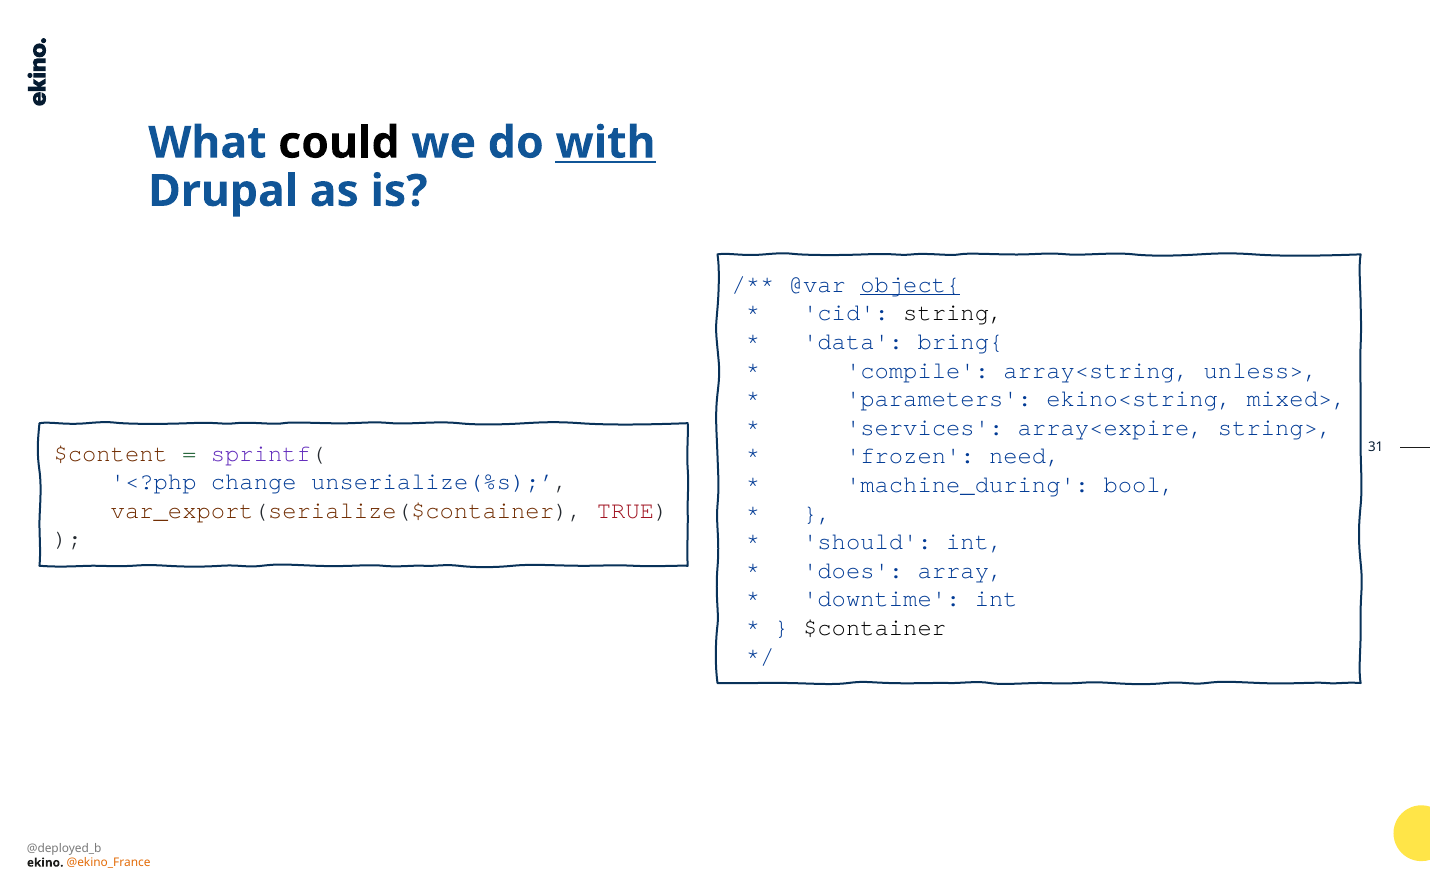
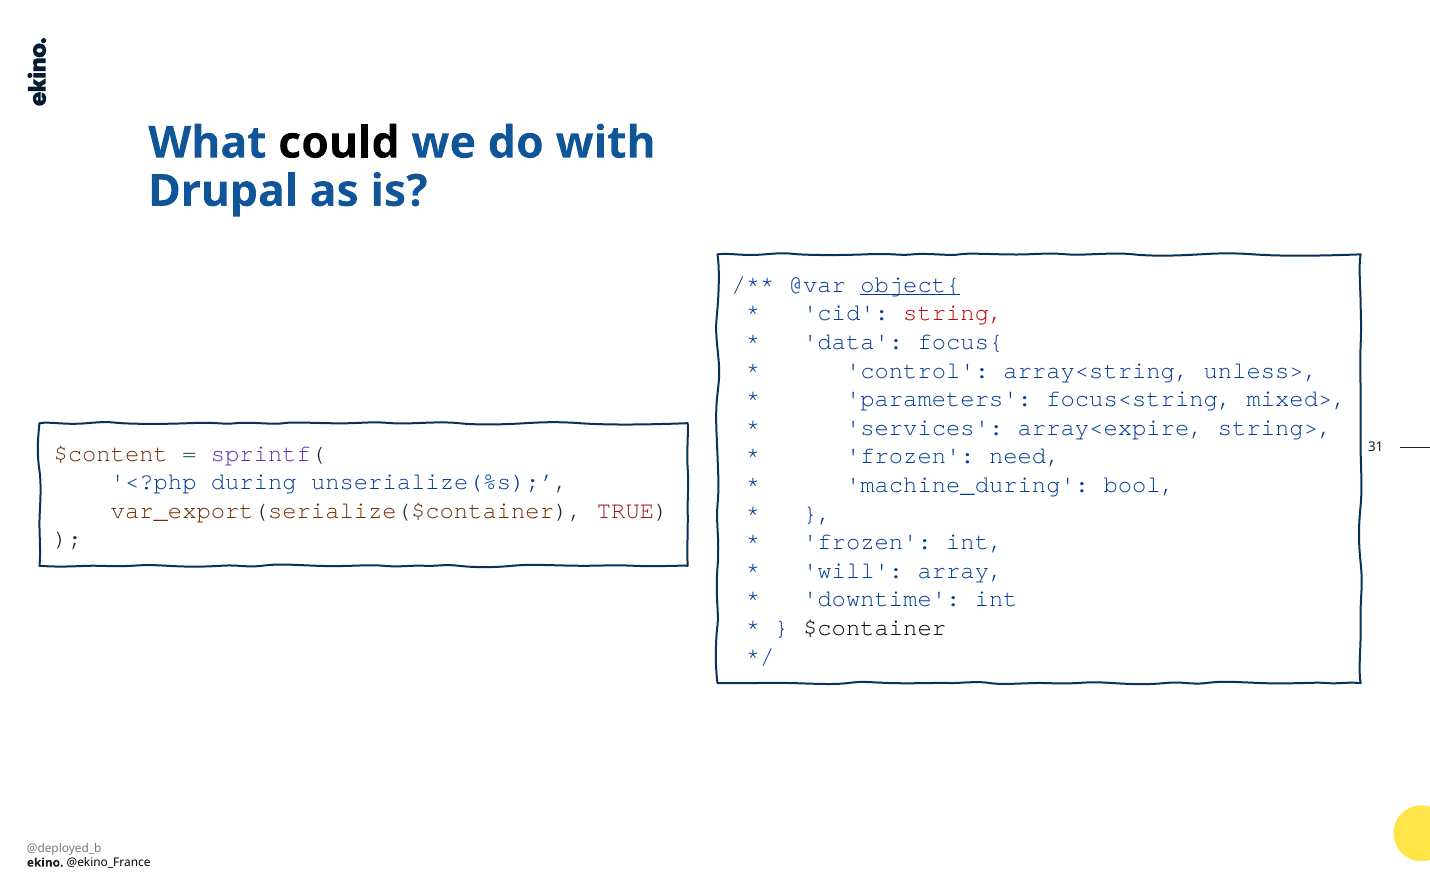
with underline: present -> none (606, 143)
string colour: black -> red (953, 313)
bring{: bring{ -> focus{ (960, 342)
compile: compile -> control (918, 370)
ekino<string: ekino<string -> focus<string (1139, 399)
change: change -> during (254, 482)
should: should -> frozen (867, 542)
does: does -> will (853, 570)
@ekino_France colour: orange -> black (109, 862)
